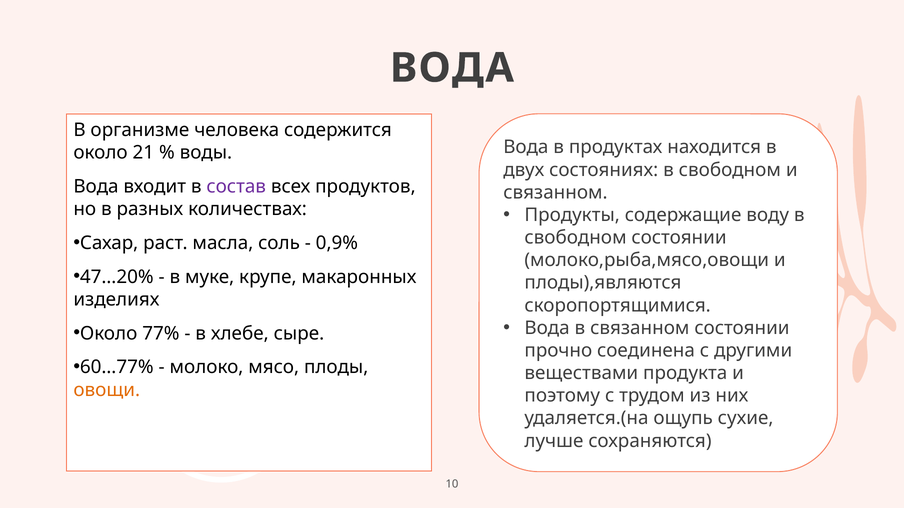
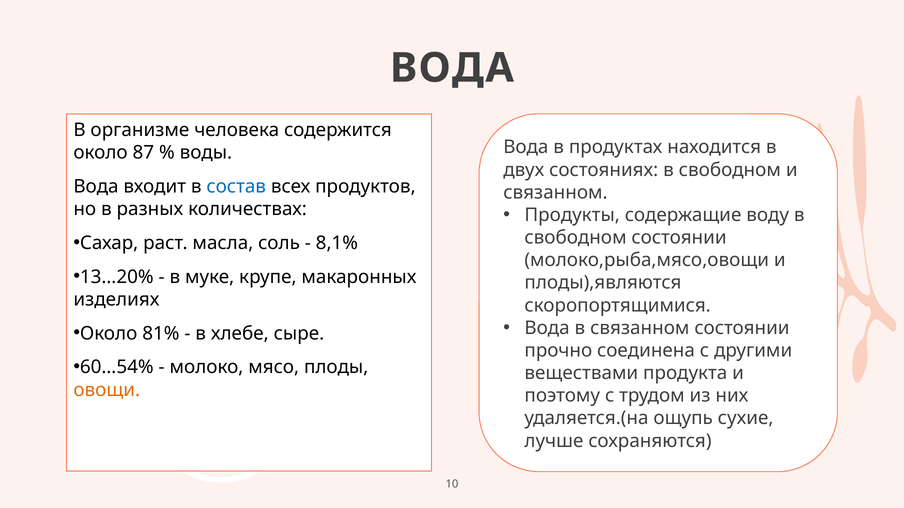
21: 21 -> 87 (143, 153)
состав colour: purple -> blue (236, 187)
0,9%: 0,9% -> 8,1% (337, 243)
47…20%: 47…20% -> 13…20% (117, 277)
77%: 77% -> 81% (161, 334)
60…77%: 60…77% -> 60…54% (117, 368)
